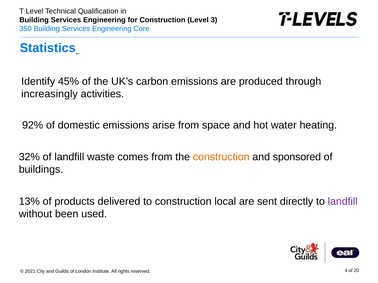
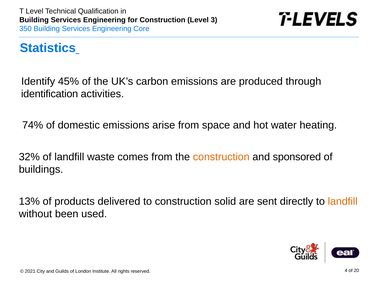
increasingly: increasingly -> identification (50, 94)
92%: 92% -> 74% (33, 125)
local: local -> solid (225, 202)
landfill colour: purple -> orange (343, 202)
